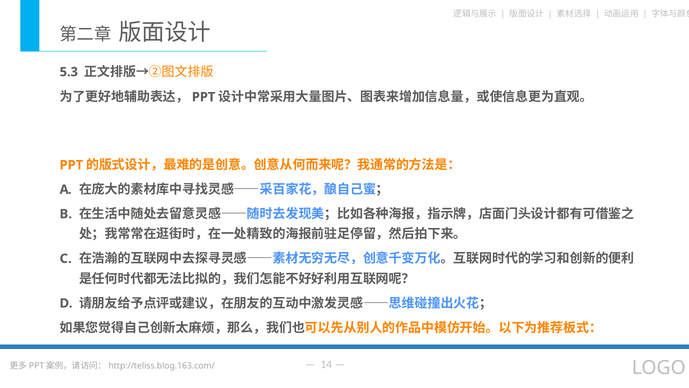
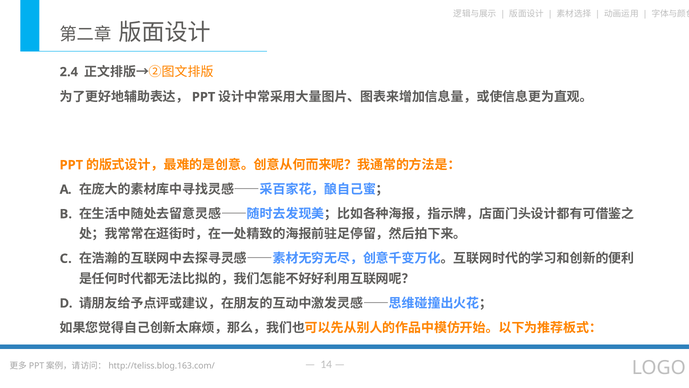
5.3: 5.3 -> 2.4 (69, 72)
